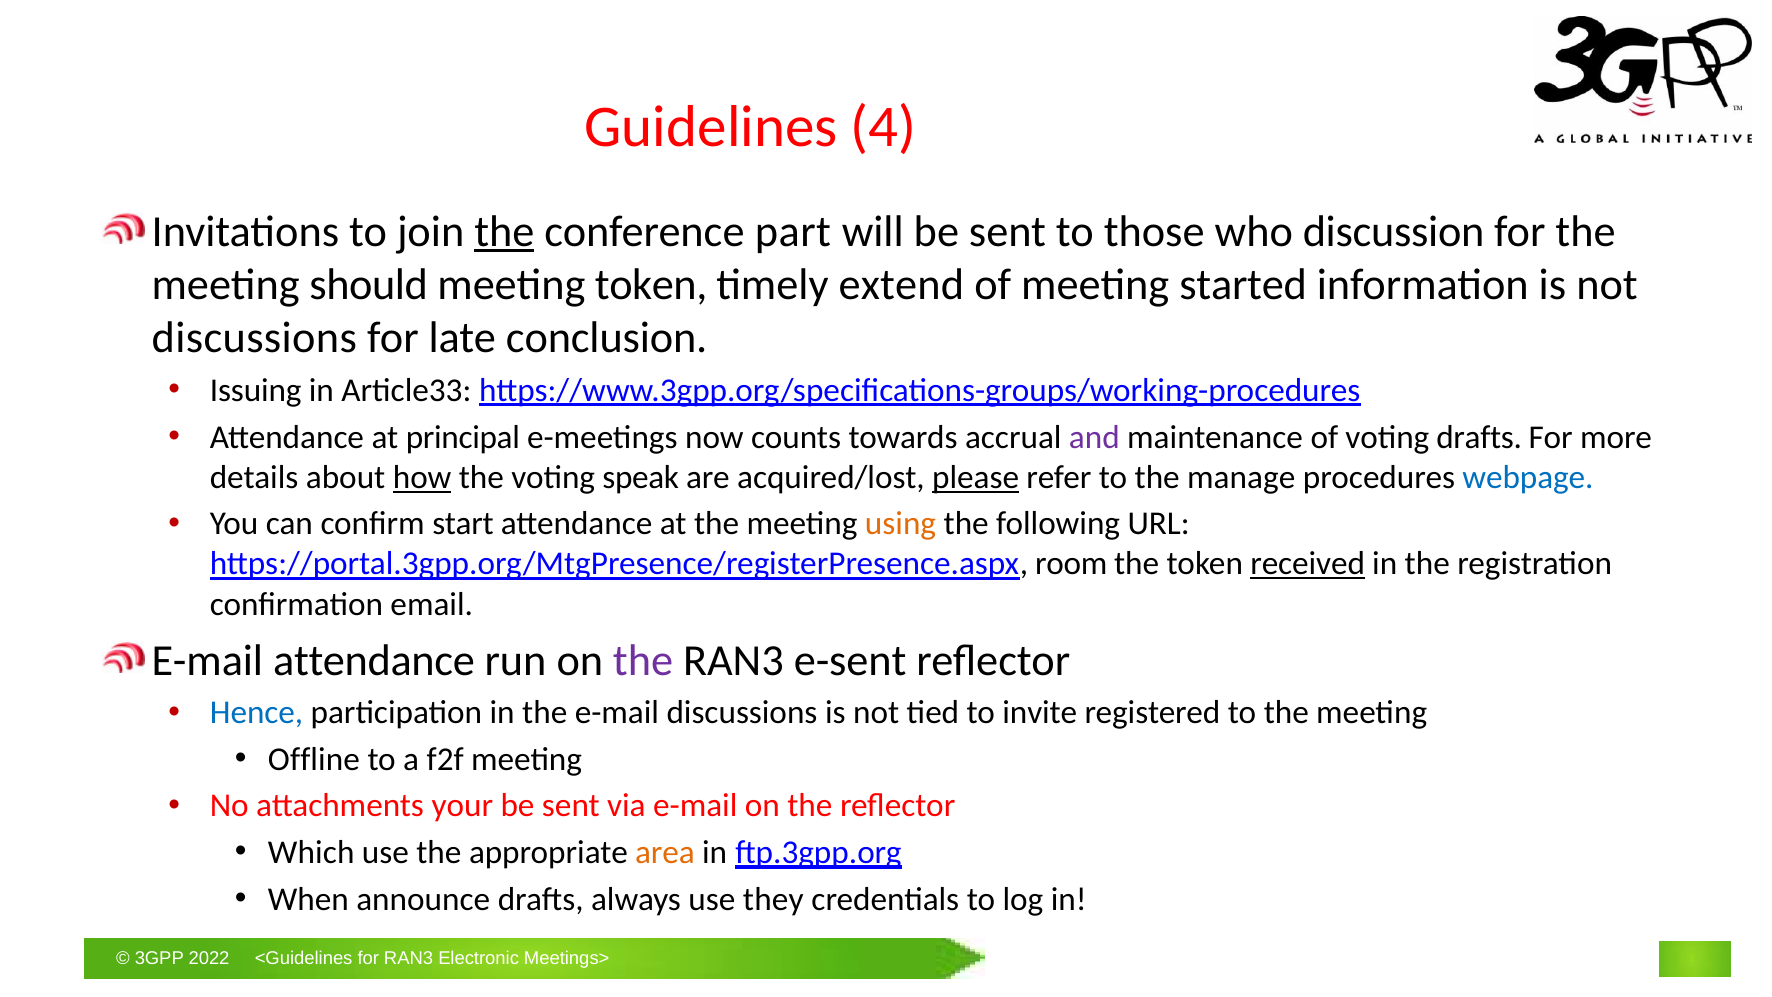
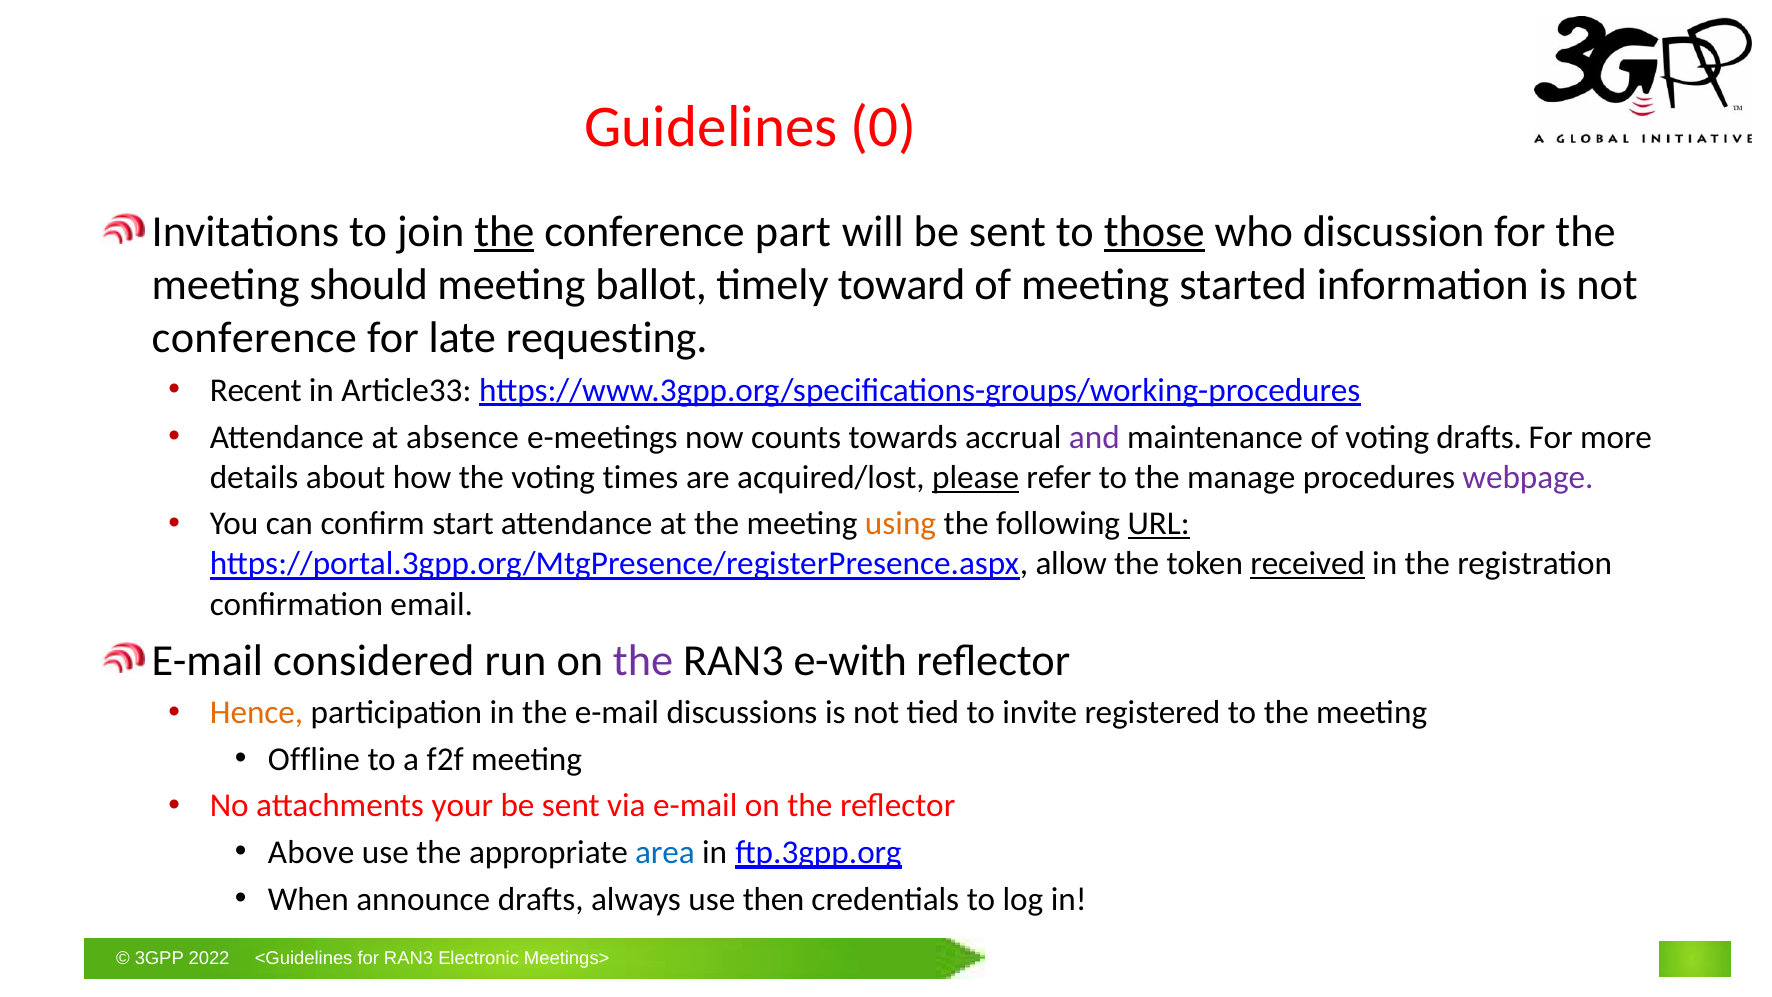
4: 4 -> 0 (884, 127)
those underline: none -> present (1154, 231)
meeting token: token -> ballot (651, 285)
extend: extend -> toward (902, 285)
discussions: discussions -> conference (254, 338)
conclusion: conclusion -> requesting (607, 338)
Issuing: Issuing -> Recent (256, 390)
principal: principal -> absence (463, 437)
how underline: present -> none (422, 477)
speak: speak -> times (640, 477)
webpage colour: blue -> purple (1528, 477)
URL underline: none -> present (1159, 524)
room: room -> allow (1071, 564)
E-mail attendance: attendance -> considered (374, 660)
e-sent: e-sent -> e-with (850, 660)
Hence colour: blue -> orange (257, 713)
Which: Which -> Above (311, 852)
area colour: orange -> blue (665, 852)
they: they -> then (774, 899)
